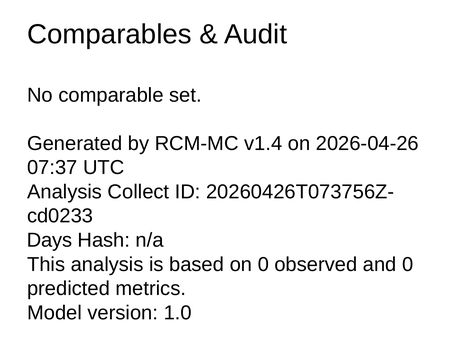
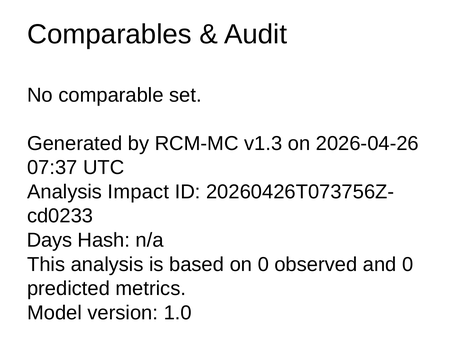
v1.4: v1.4 -> v1.3 (263, 143)
Collect: Collect -> Impact (138, 192)
